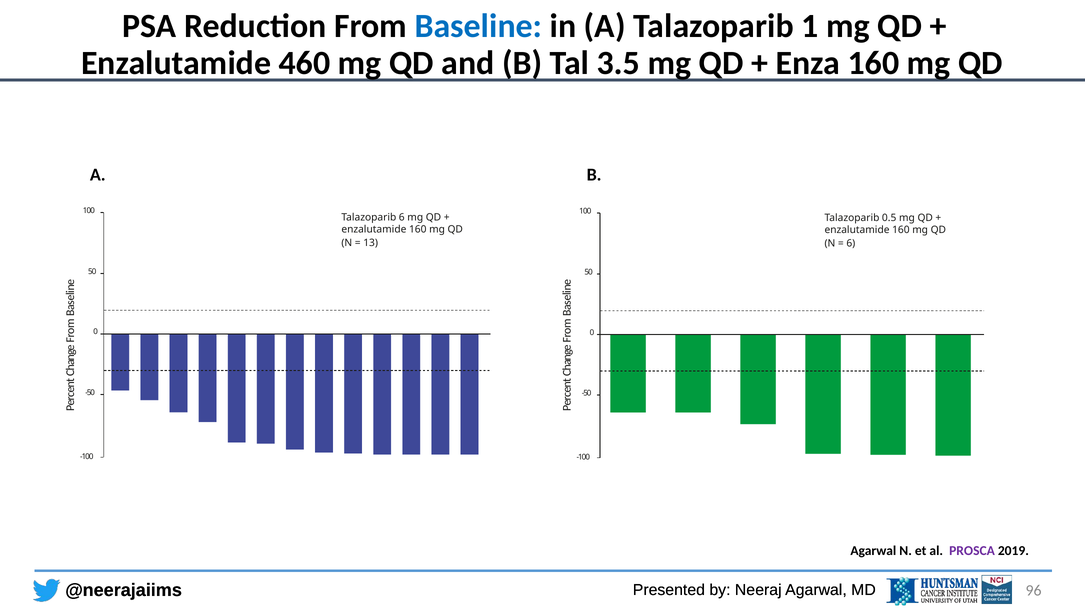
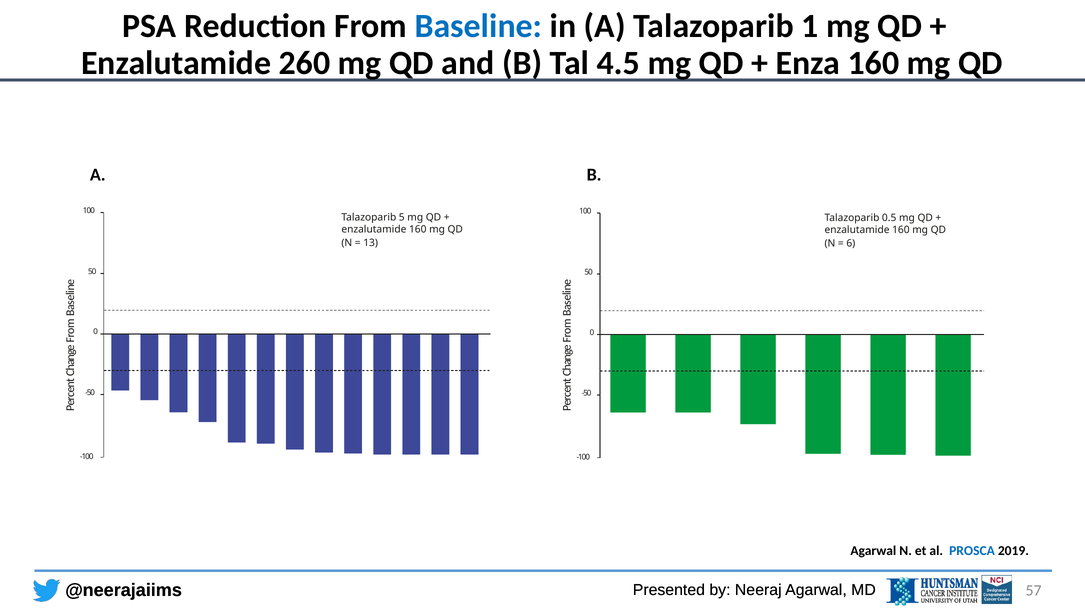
460: 460 -> 260 (305, 63)
3.5: 3.5 -> 4.5 (618, 63)
Talazoparib 6: 6 -> 5 (402, 217)
PROSCA colour: purple -> blue (972, 551)
96: 96 -> 57 (1034, 591)
